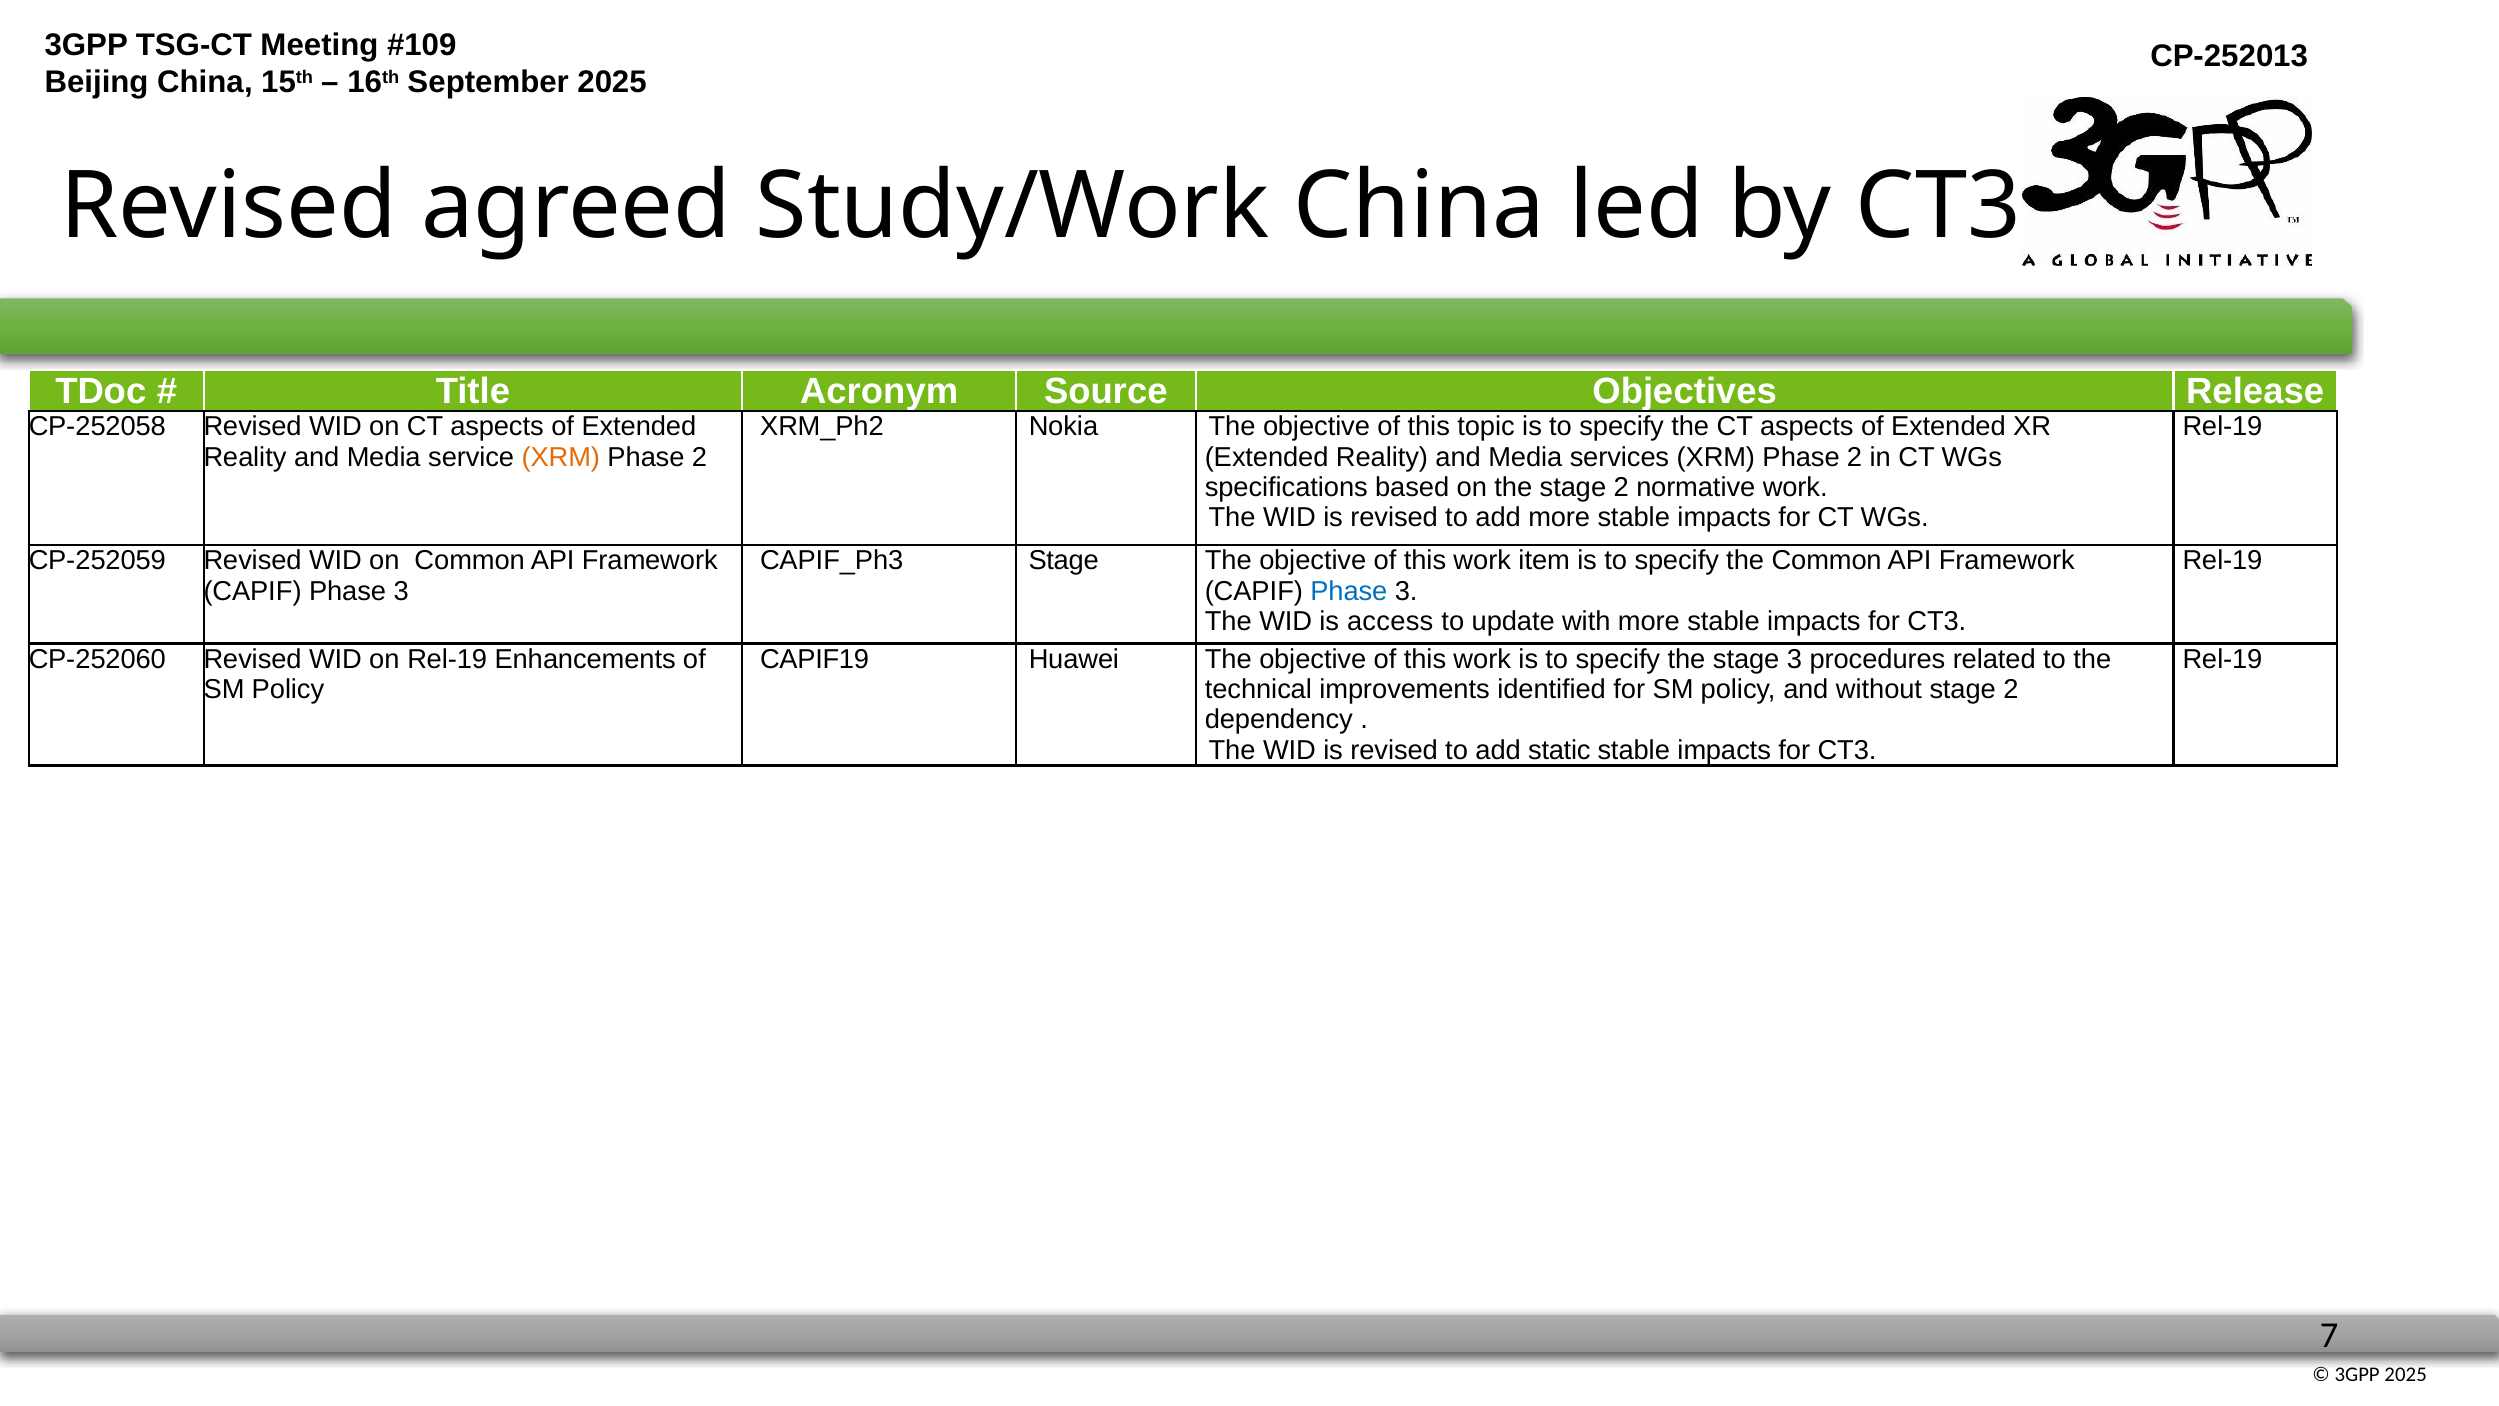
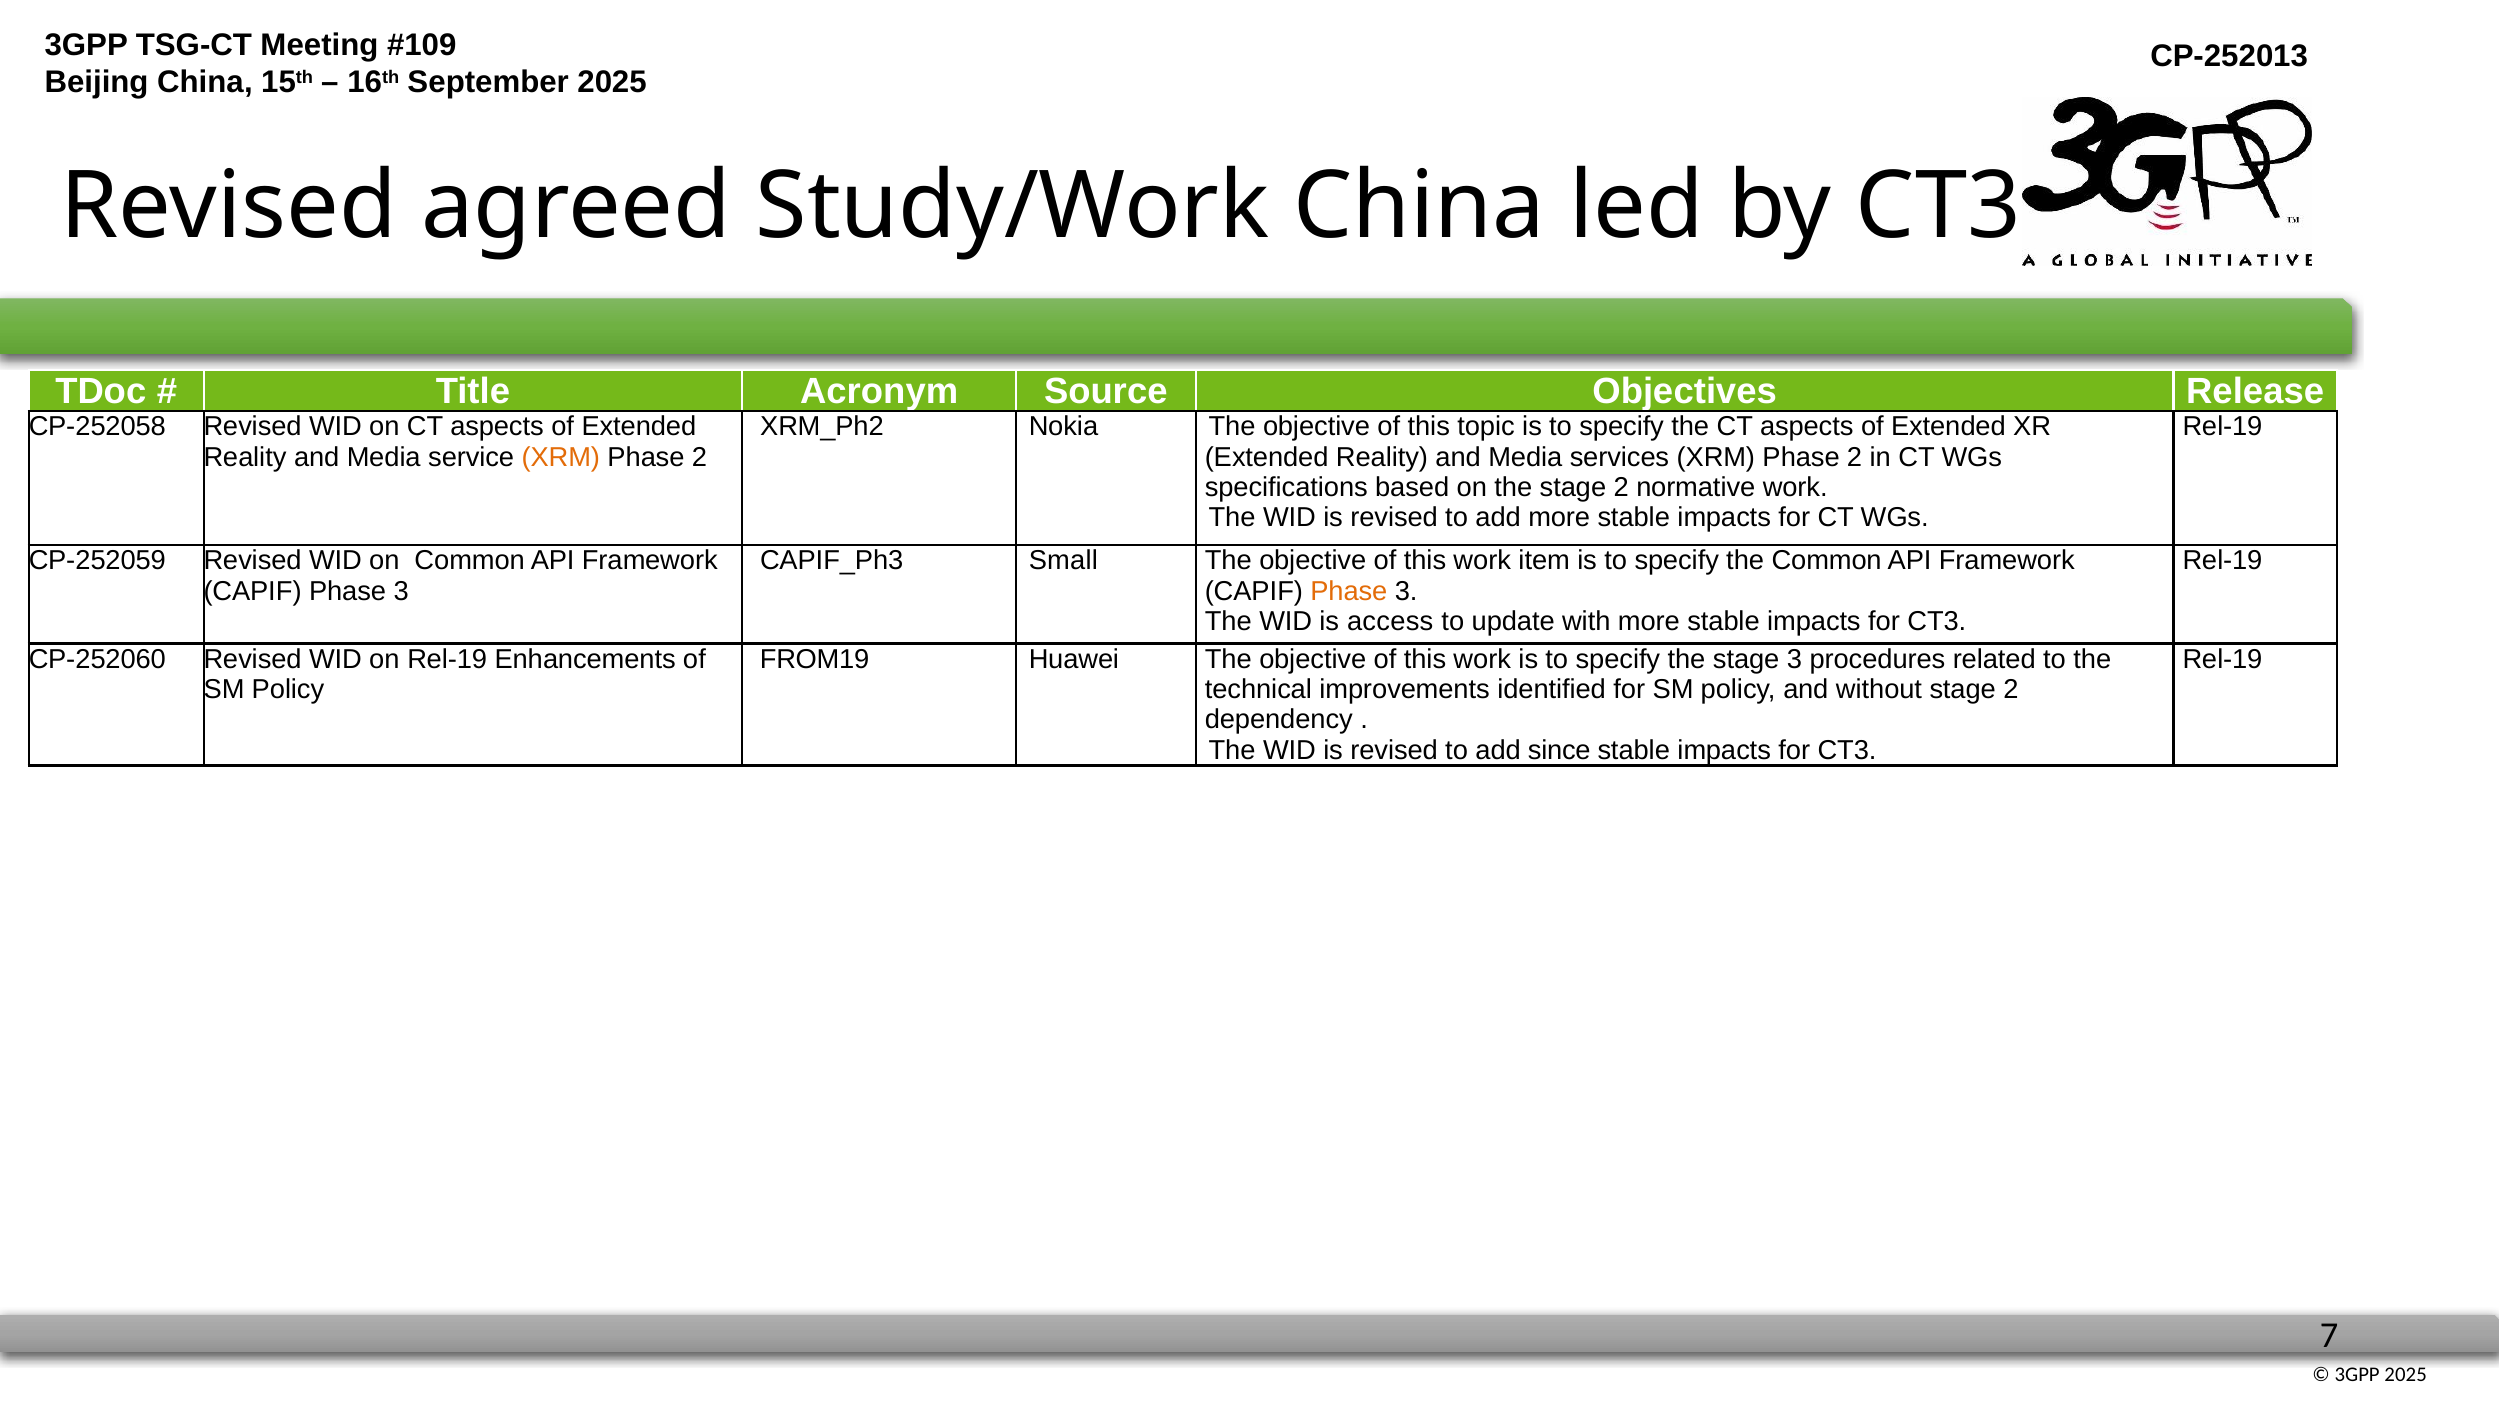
Stage: Stage -> Small (1063, 561)
Phase colour: blue -> orange (1349, 591)
CAPIF19: CAPIF19 -> FROM19 (815, 659)
static: static -> since (1559, 750)
